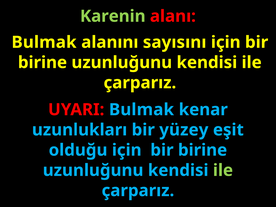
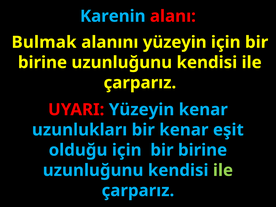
Karenin colour: light green -> light blue (113, 16)
alanını sayısını: sayısını -> yüzeyin (175, 42)
UYARI Bulmak: Bulmak -> Yüzeyin (142, 110)
bir yüzey: yüzey -> kenar (184, 130)
